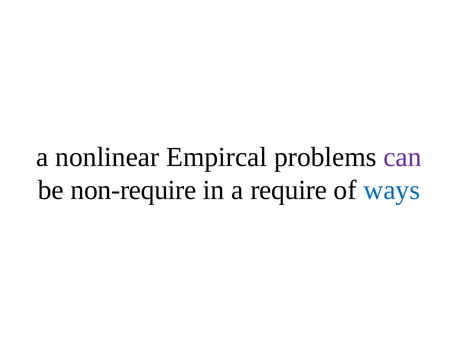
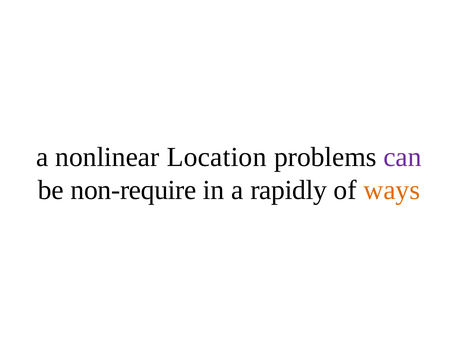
Empircal: Empircal -> Location (217, 157)
require: require -> rapidly (289, 190)
ways colour: blue -> orange (392, 190)
